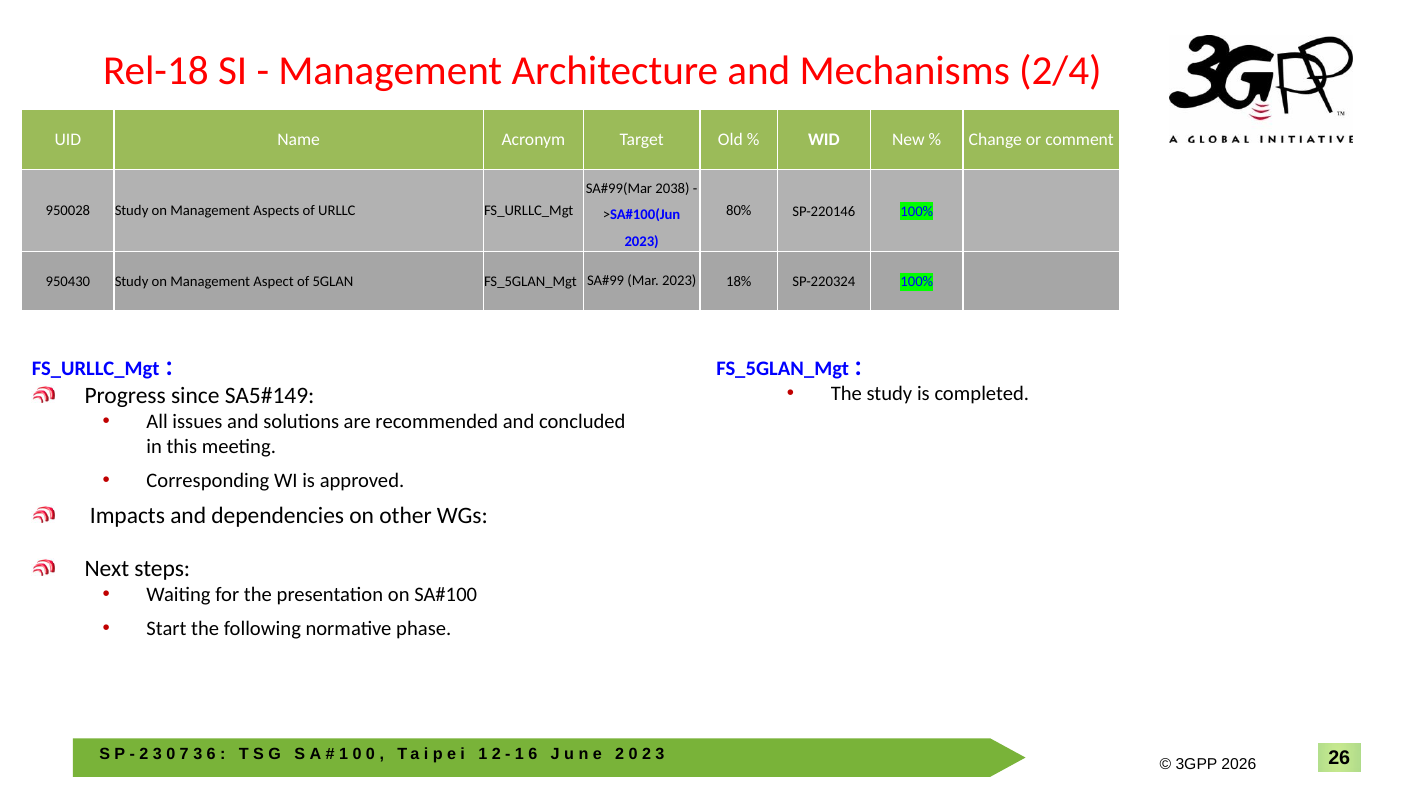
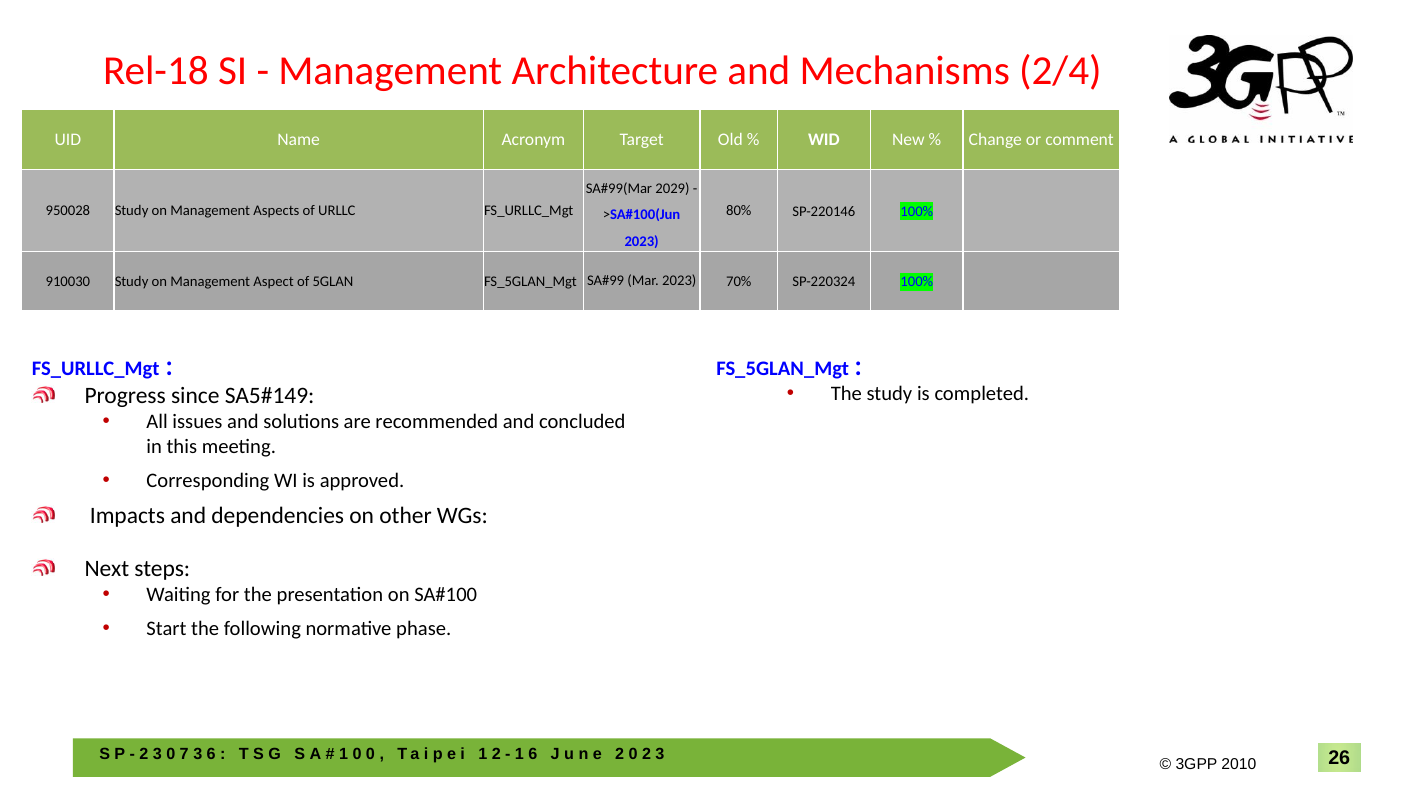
2038: 2038 -> 2029 (673, 188)
950430: 950430 -> 910030 (68, 282)
18%: 18% -> 70% (739, 282)
2026: 2026 -> 2010 (1239, 764)
